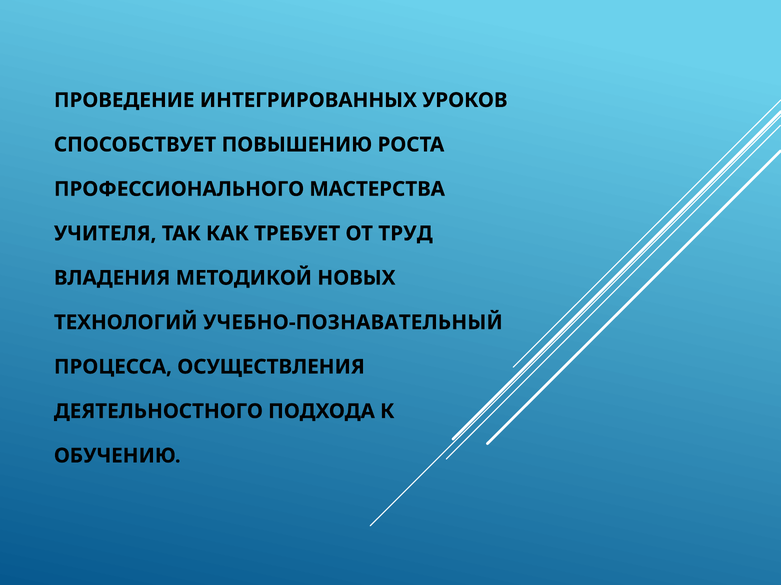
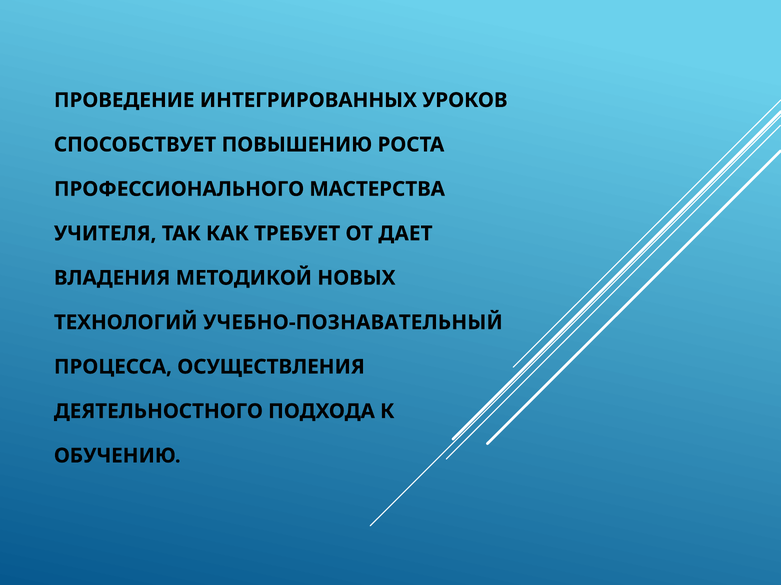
ТРУД: ТРУД -> ДАЕТ (405, 234)
